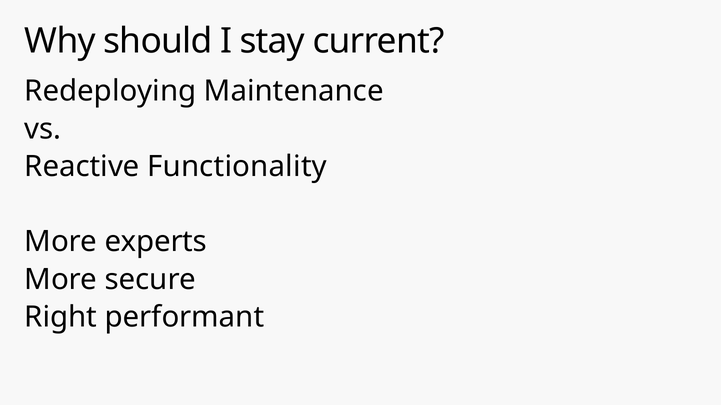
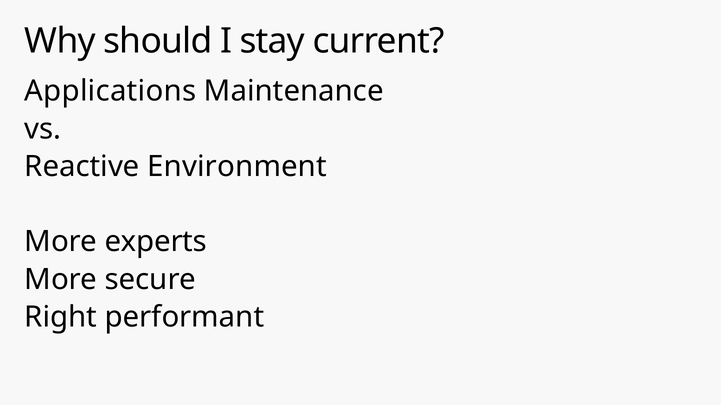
Redeploying: Redeploying -> Applications (110, 91)
Functionality: Functionality -> Environment (237, 167)
